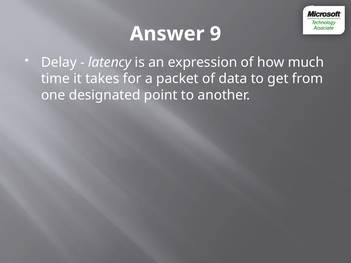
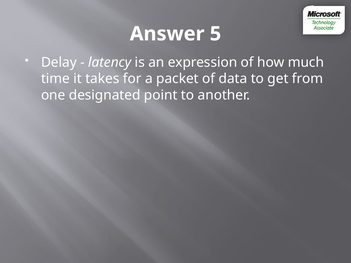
9: 9 -> 5 (215, 34)
